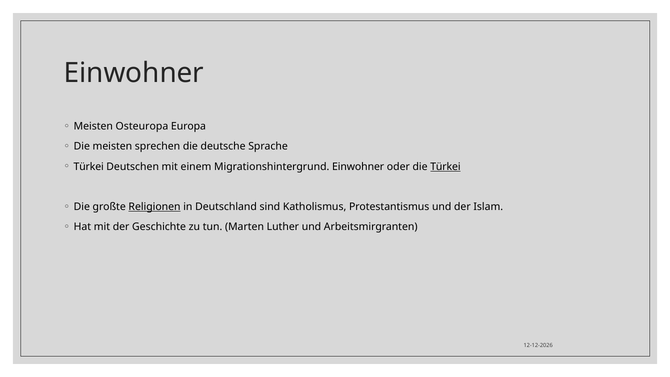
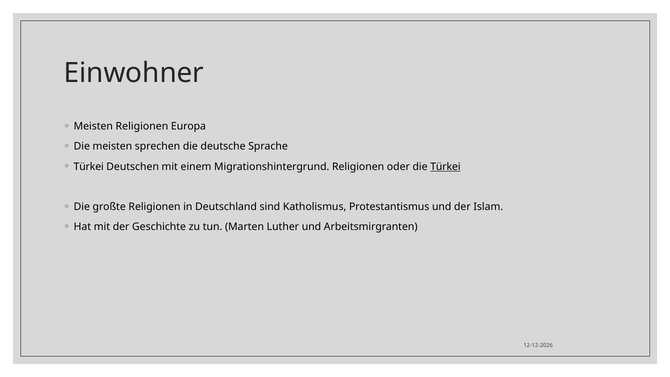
Meisten Osteuropa: Osteuropa -> Religionen (142, 126)
Migrationshintergrund Einwohner: Einwohner -> Religionen (358, 167)
Religionen underline: present -> none (155, 207)
